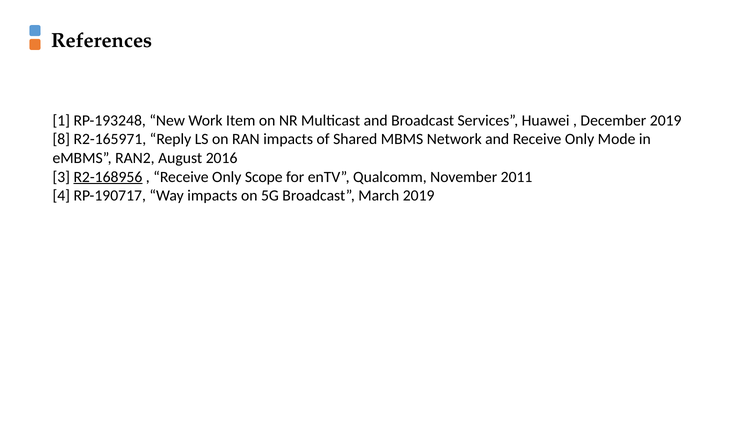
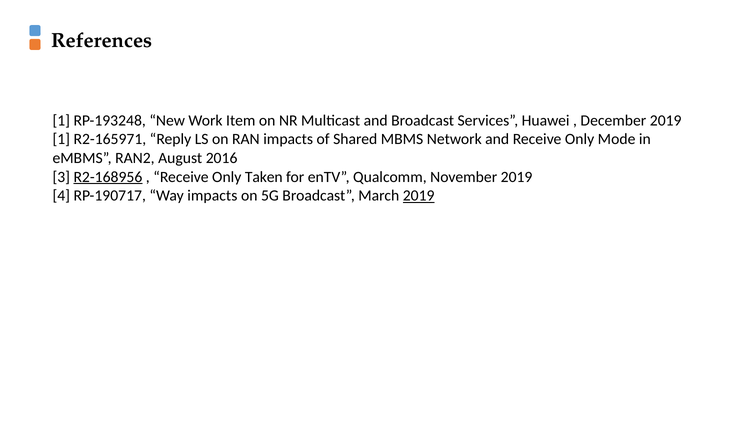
8: 8 -> 1 (61, 139)
Scope: Scope -> Taken (264, 177)
November 2011: 2011 -> 2019 (517, 177)
2019 underline: none -> present (419, 196)
